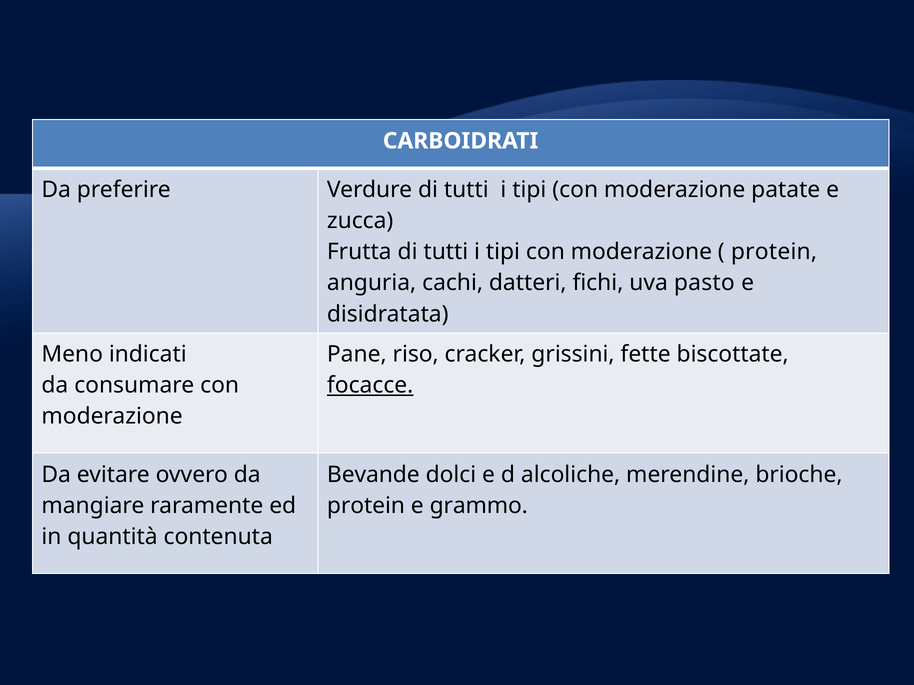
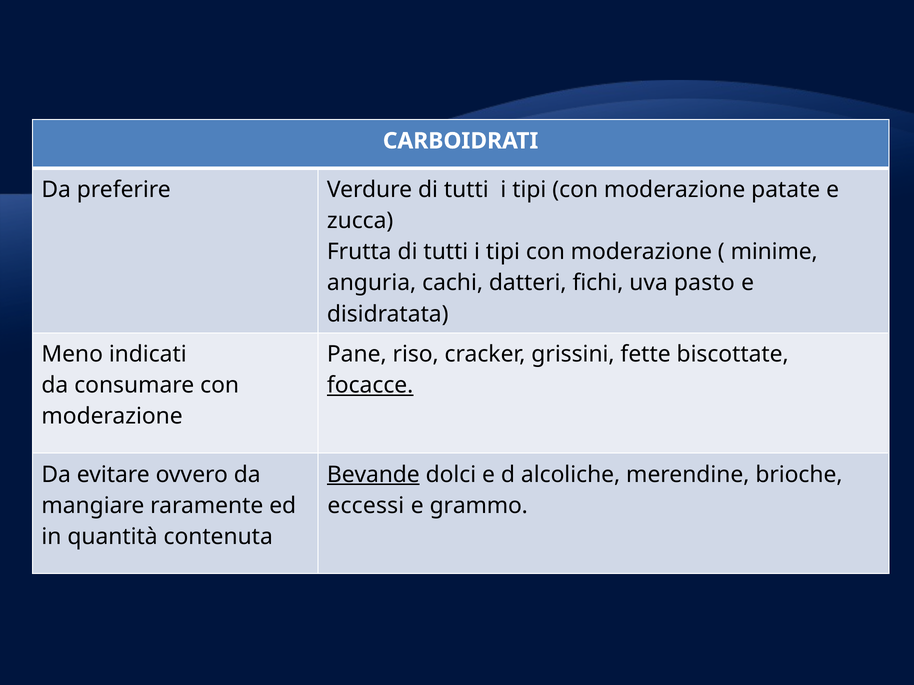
protein: protein -> minime (774, 252)
Bevande underline: none -> present (373, 475)
protein: protein -> eccessi (366, 506)
